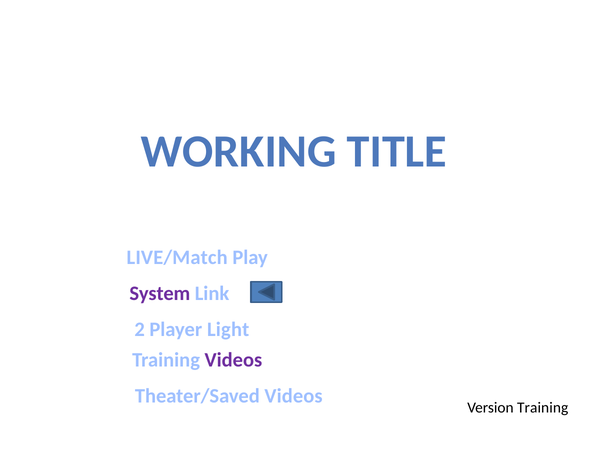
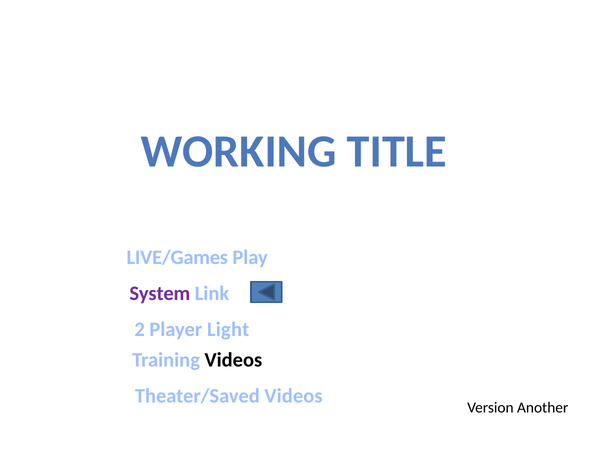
LIVE/Match: LIVE/Match -> LIVE/Games (177, 258)
Videos colour: purple -> black (233, 360)
Version Training: Training -> Another (543, 408)
